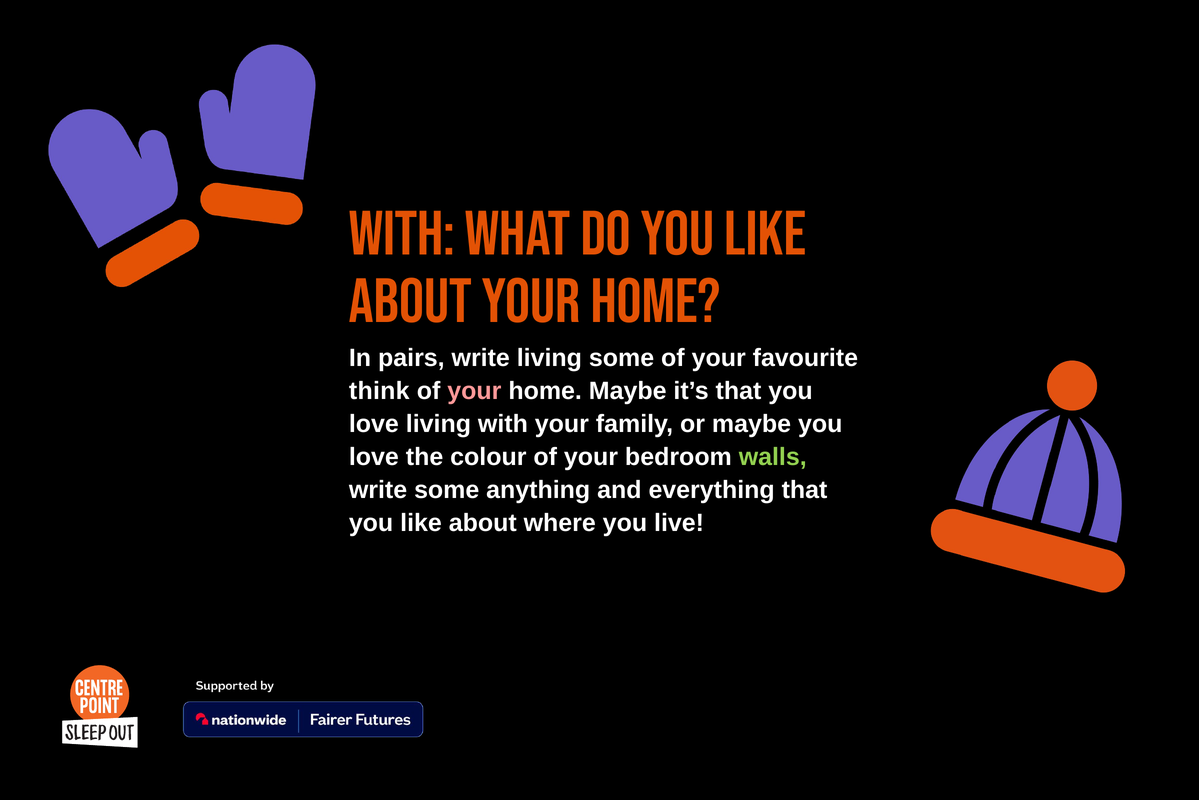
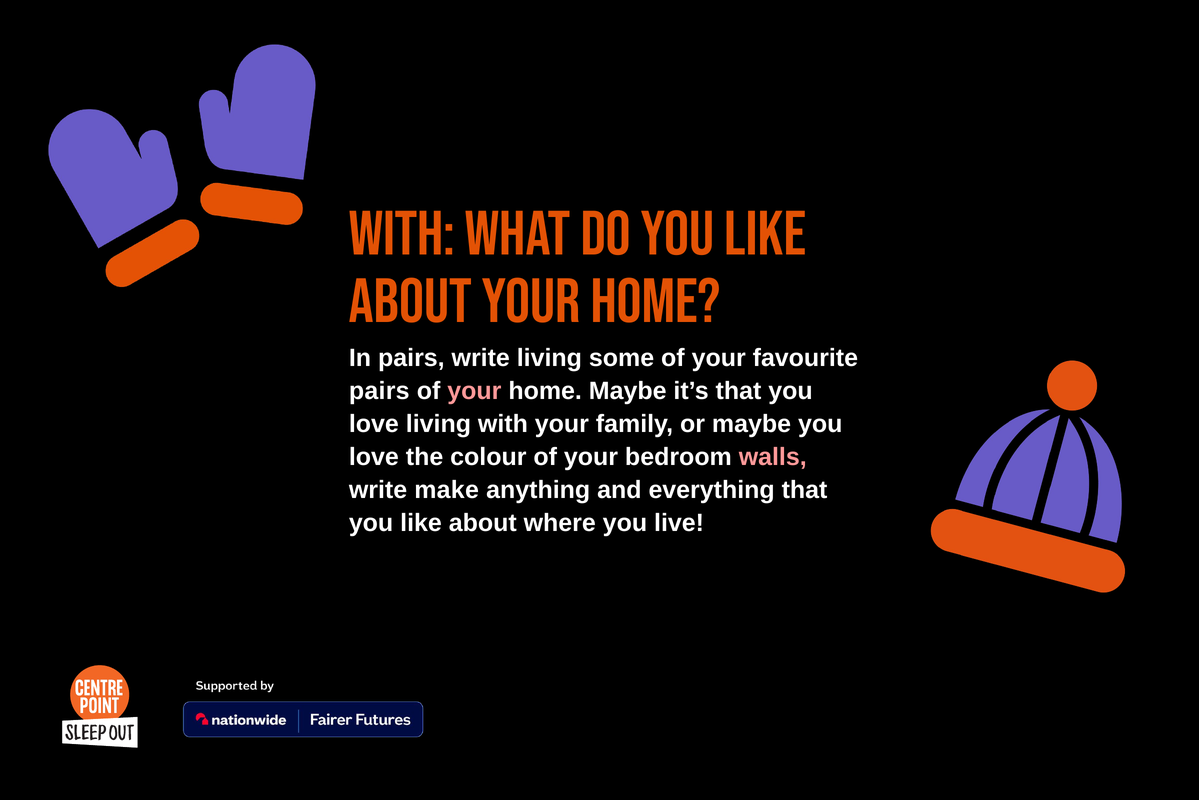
think: think -> pairs (379, 391)
walls colour: light green -> pink (773, 457)
write some: some -> make (447, 490)
